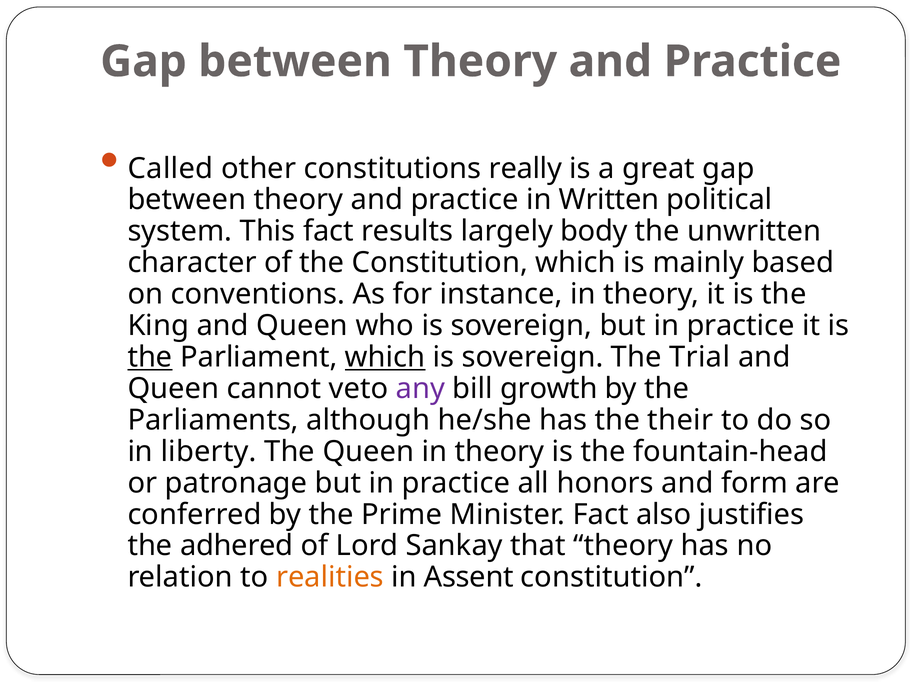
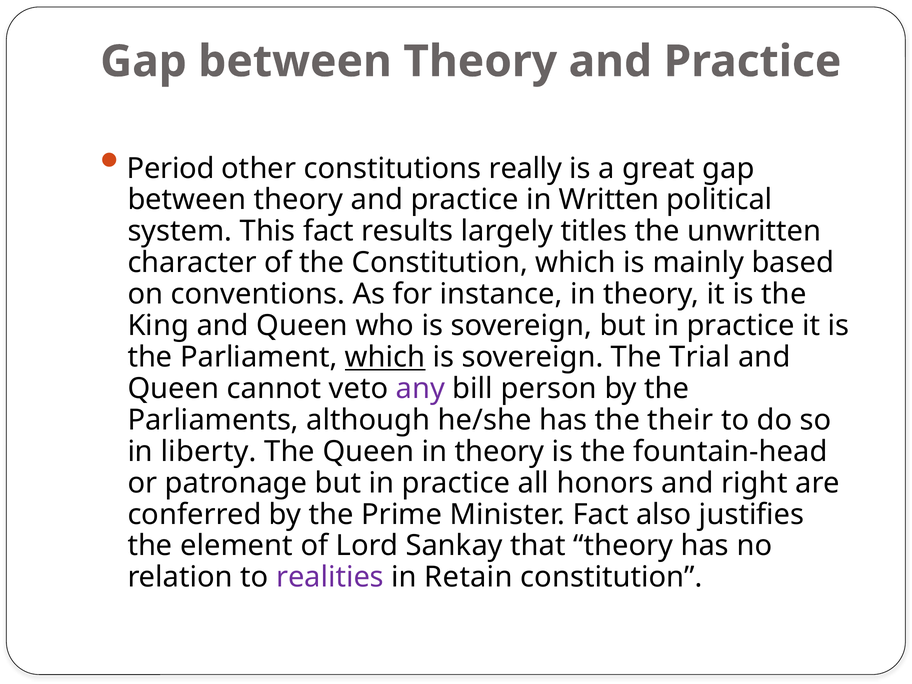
Called: Called -> Period (171, 168)
body: body -> titles (594, 231)
the underline: present -> none (150, 357)
growth: growth -> person (549, 389)
form: form -> right (754, 483)
adhered: adhered -> element (236, 546)
realities colour: orange -> purple (330, 577)
Assent: Assent -> Retain (469, 577)
